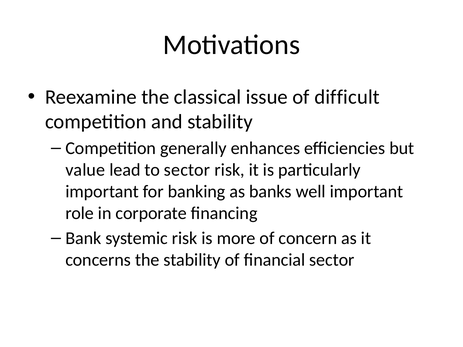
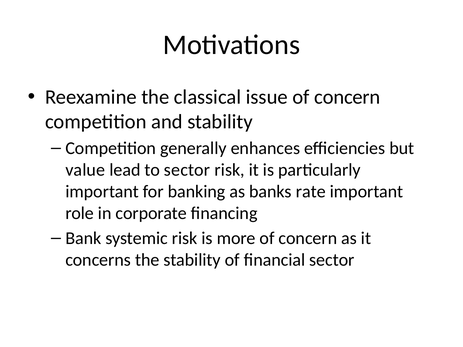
issue of difficult: difficult -> concern (347, 97)
well: well -> rate (311, 192)
